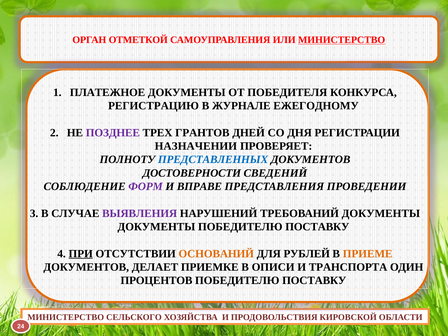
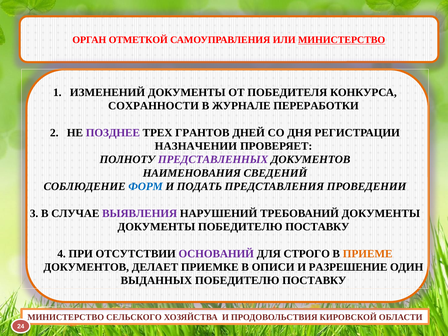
ПЛАТЕЖНОЕ: ПЛАТЕЖНОЕ -> ИЗМЕНЕНИЙ (107, 92)
РЕГИСТРАЦИЮ: РЕГИСТРАЦИЮ -> СОХРАННОСТИ (153, 106)
ЕЖЕГОДНОМУ: ЕЖЕГОДНОМУ -> ПЕРЕРАБОТКИ (316, 106)
ПРЕДСТАВЛЕННЫХ colour: blue -> purple (213, 160)
ДОСТОВЕРНОСТИ: ДОСТОВЕРНОСТИ -> НАИМЕНОВАНИЯ (192, 173)
ФОРМ colour: purple -> blue (146, 186)
ВПРАВЕ: ВПРАВЕ -> ПОДАТЬ (199, 186)
ПРИ underline: present -> none (81, 254)
ОСНОВАНИЙ colour: orange -> purple (216, 254)
РУБЛЕЙ: РУБЛЕЙ -> СТРОГО (307, 254)
ТРАНСПОРТА: ТРАНСПОРТА -> РАЗРЕШЕНИЕ (348, 267)
ПРОЦЕНТОВ: ПРОЦЕНТОВ -> ВЫДАННЫХ (156, 281)
